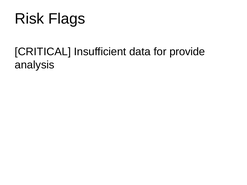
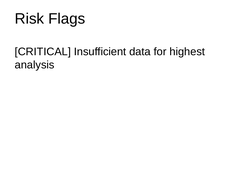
provide: provide -> highest (187, 52)
